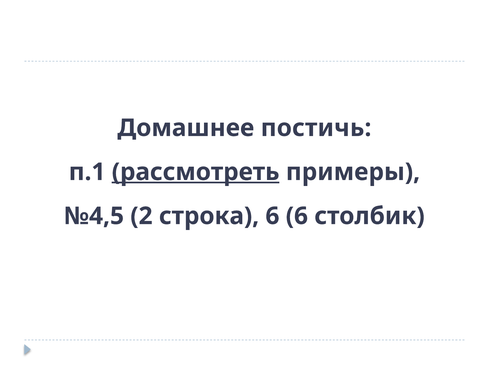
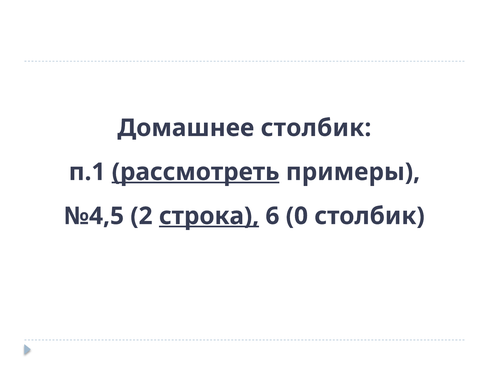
Домашнее постичь: постичь -> столбик (316, 128)
строка underline: none -> present (209, 216)
6 6: 6 -> 0 (297, 216)
